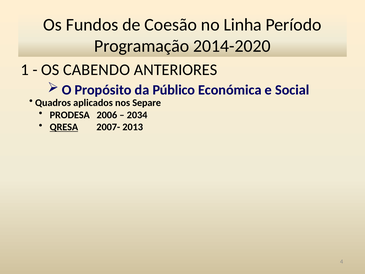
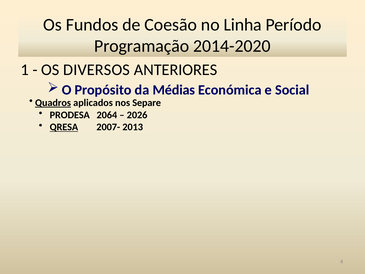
CABENDO: CABENDO -> DIVERSOS (97, 70)
Público: Público -> Médias (174, 90)
Quadros underline: none -> present (53, 103)
2006: 2006 -> 2064 (107, 115)
2034: 2034 -> 2026 (137, 115)
